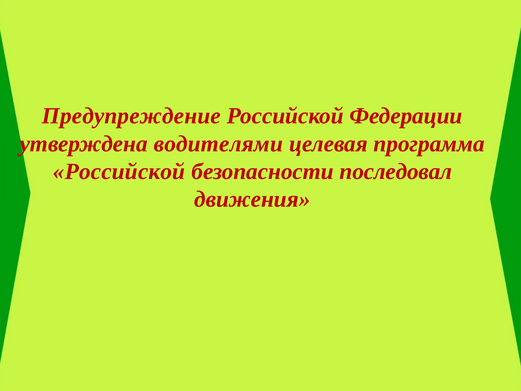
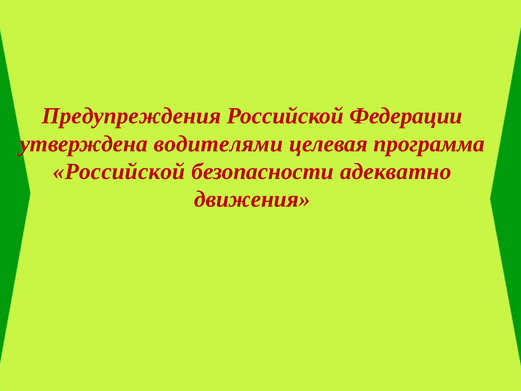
Предупреждение: Предупреждение -> Предупреждения (131, 116)
последовал: последовал -> адекватно (396, 171)
